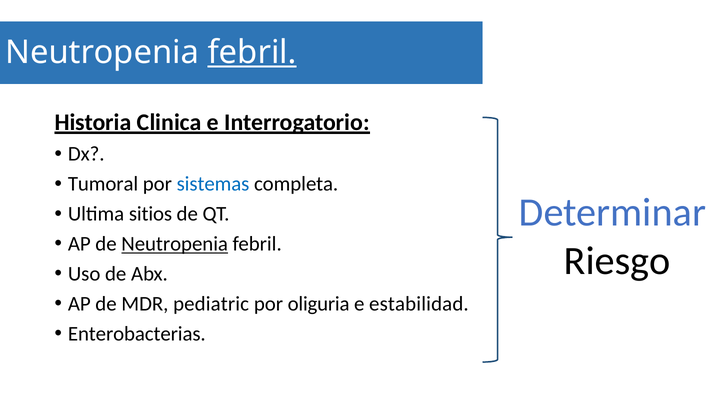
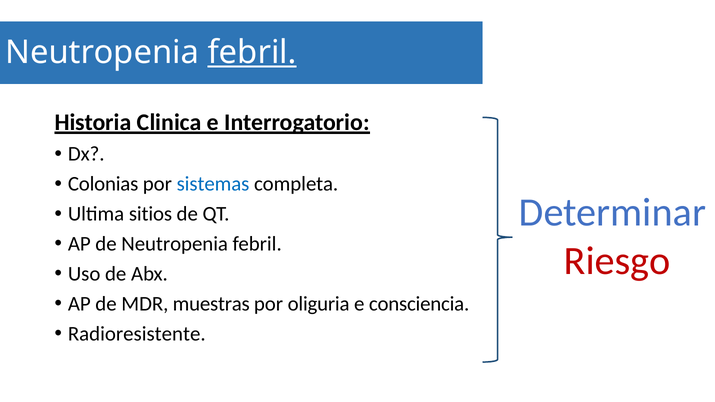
Tumoral: Tumoral -> Colonias (103, 184)
Neutropenia underline: present -> none (175, 244)
Riesgo colour: black -> red (617, 261)
pediatric: pediatric -> muestras (211, 304)
estabilidad: estabilidad -> consciencia (419, 304)
Enterobacterias: Enterobacterias -> Radioresistente (137, 334)
